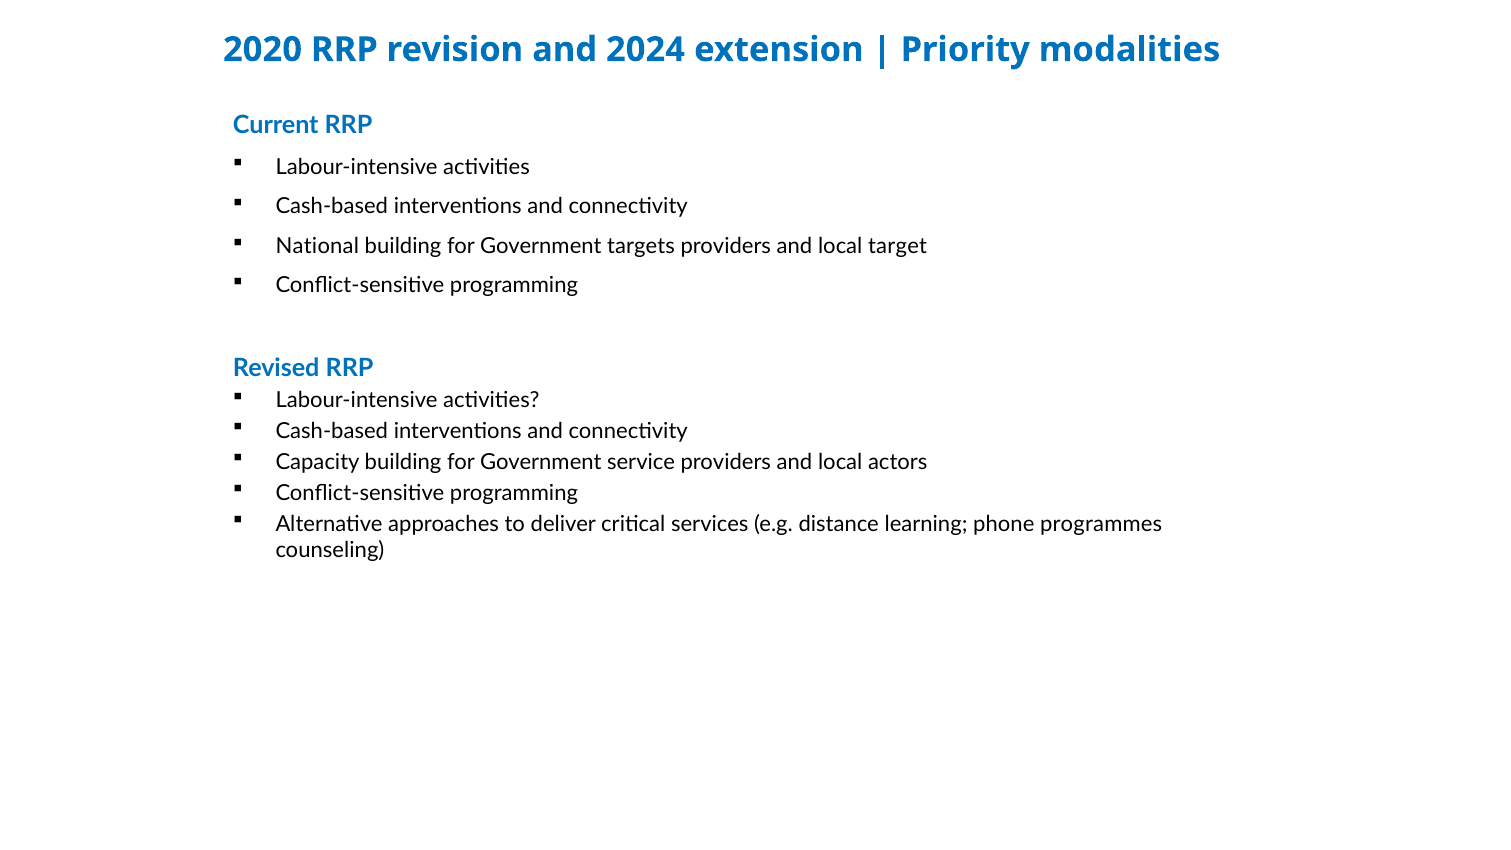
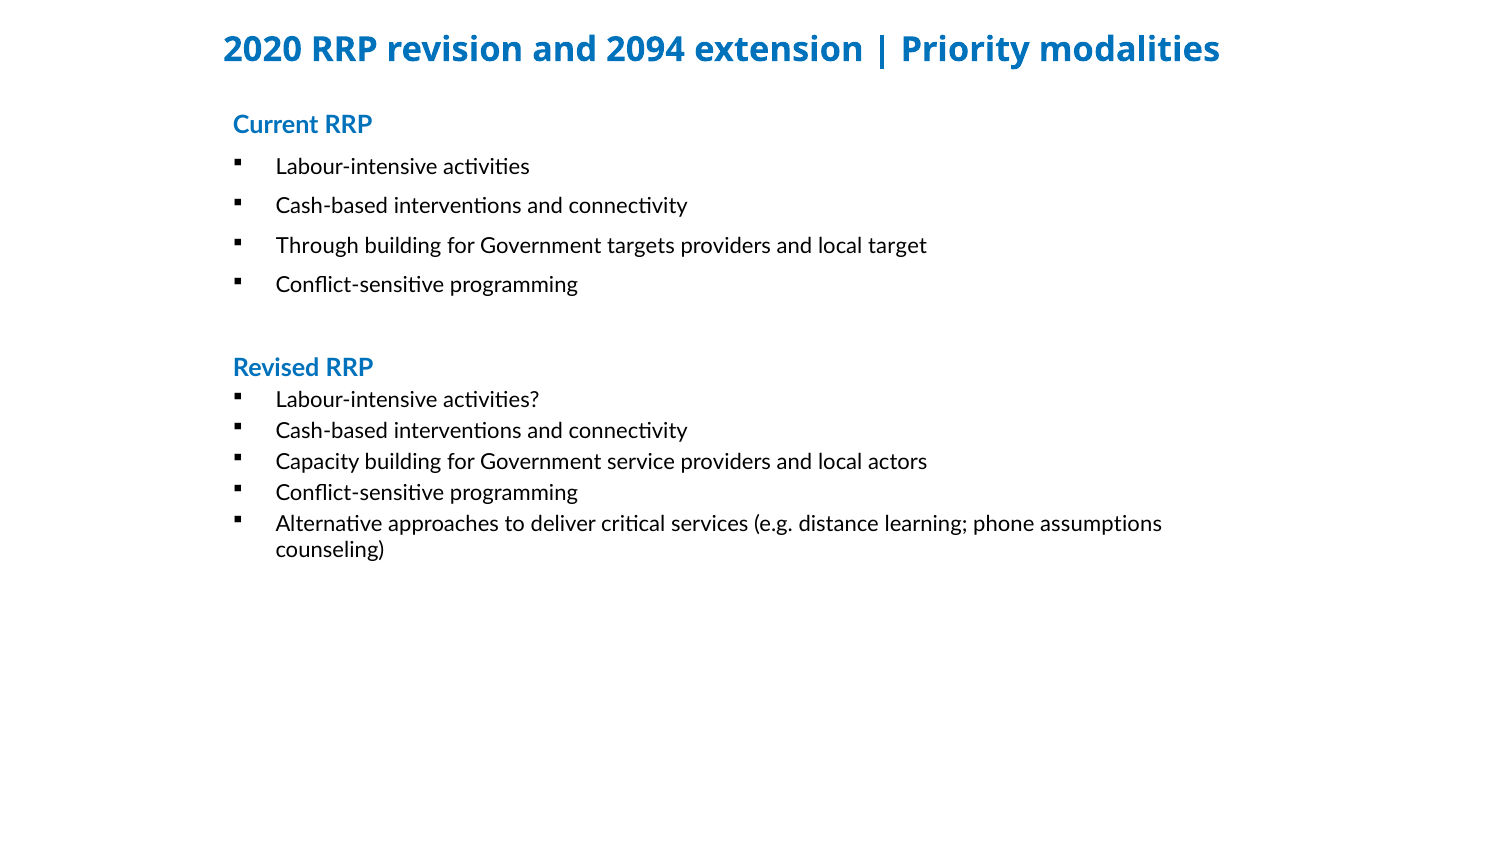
2024: 2024 -> 2094 (646, 50)
National: National -> Through (317, 246)
programmes: programmes -> assumptions (1101, 524)
